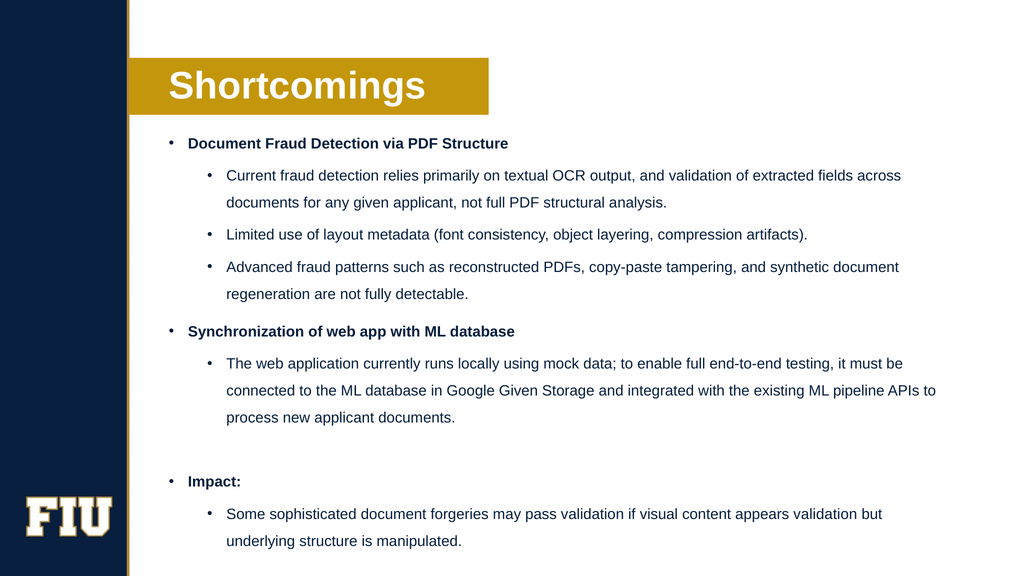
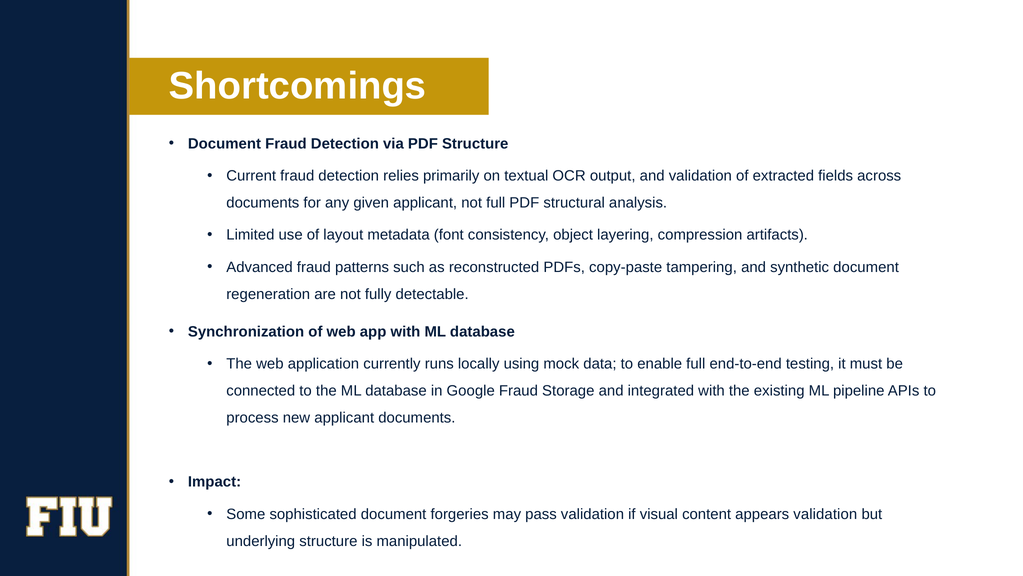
Google Given: Given -> Fraud (518, 390)
